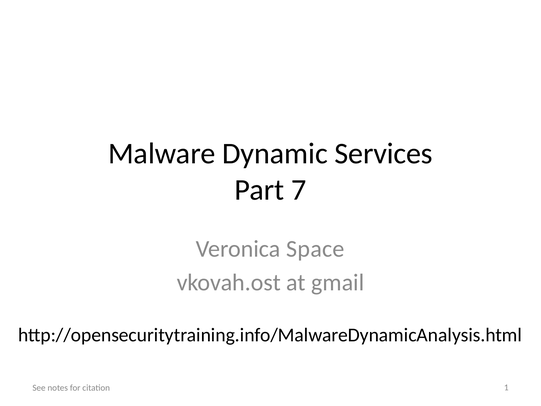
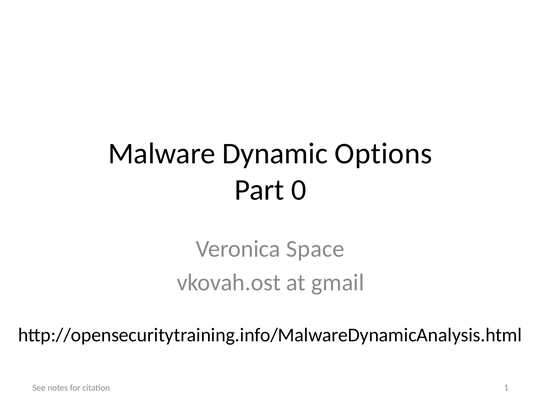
Services: Services -> Options (383, 154)
7: 7 -> 0 (299, 190)
